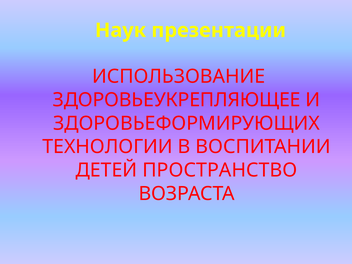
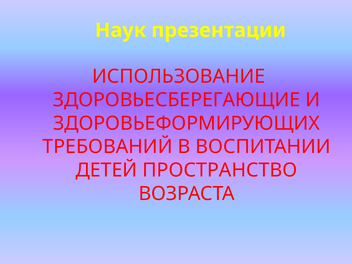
ЗДОРОВЬЕУКРЕПЛЯЮЩЕЕ: ЗДОРОВЬЕУКРЕПЛЯЮЩЕЕ -> ЗДОРОВЬЕСБЕРЕГАЮЩИЕ (177, 100)
ТЕХНОЛОГИИ: ТЕХНОЛОГИИ -> ТРЕБОВАНИЙ (107, 147)
